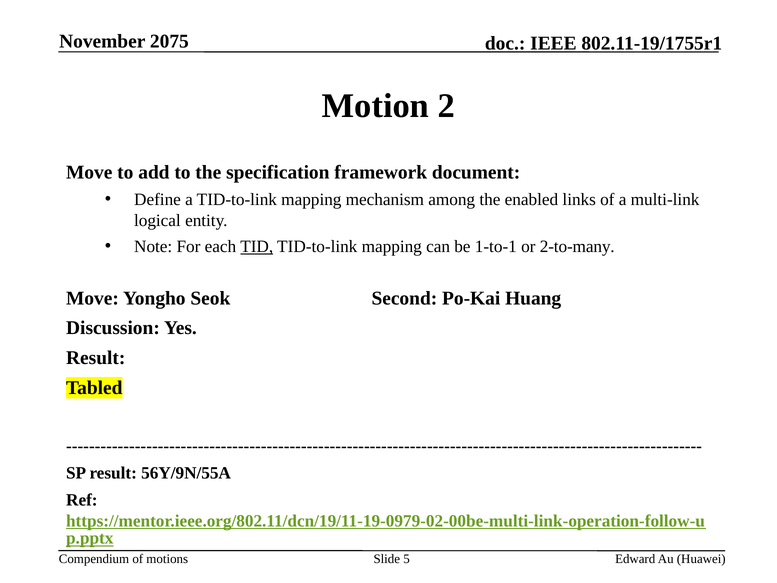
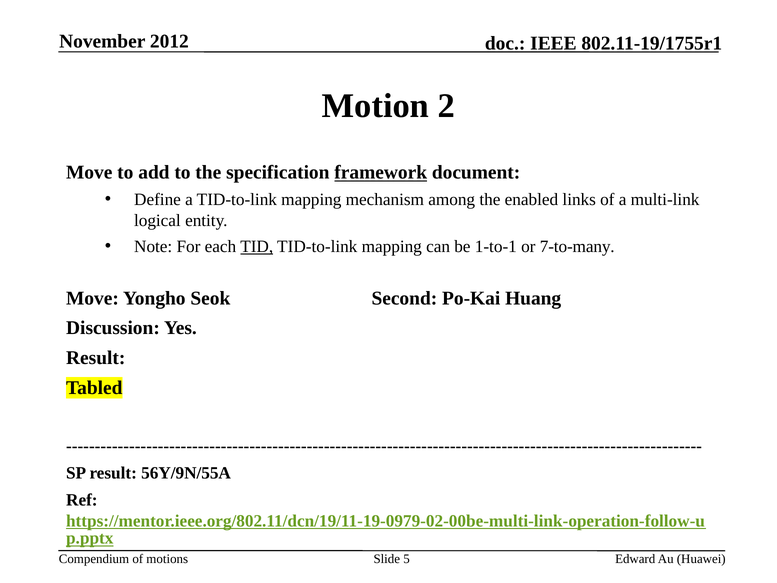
2075: 2075 -> 2012 (169, 41)
framework underline: none -> present (381, 172)
2-to-many: 2-to-many -> 7-to-many (577, 246)
